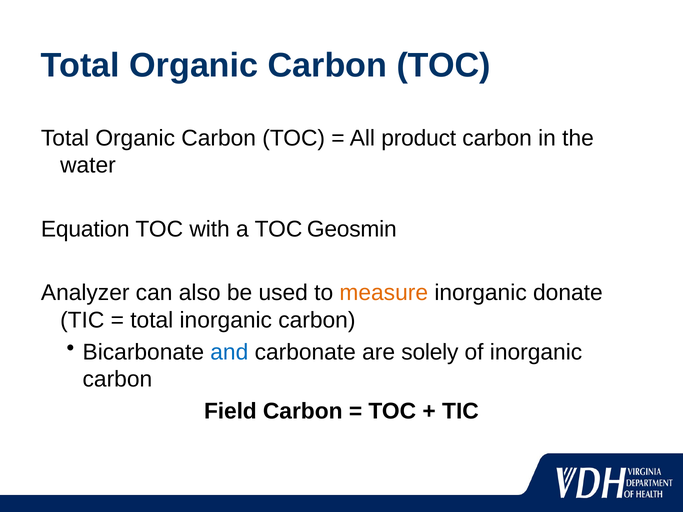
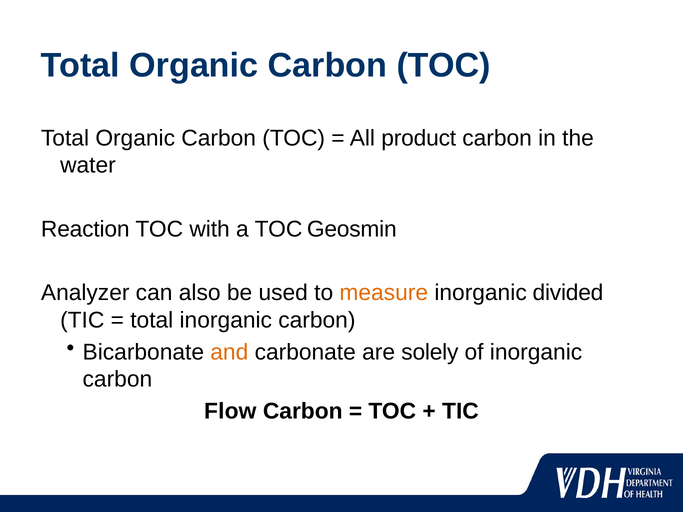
Equation: Equation -> Reaction (85, 229)
donate: donate -> divided (568, 293)
and colour: blue -> orange (229, 352)
Field: Field -> Flow (230, 411)
